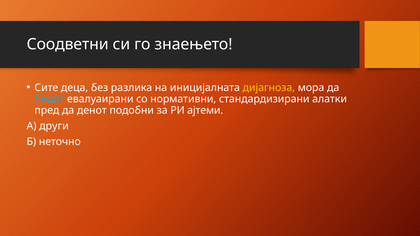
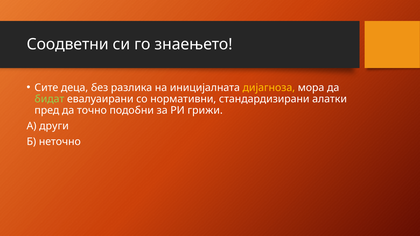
бидат colour: light blue -> light green (49, 99)
денот: денот -> точно (92, 110)
ајтеми: ајтеми -> грижи (205, 110)
